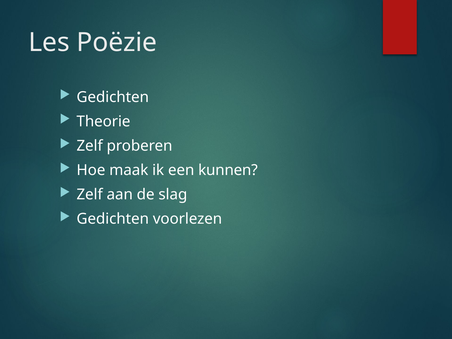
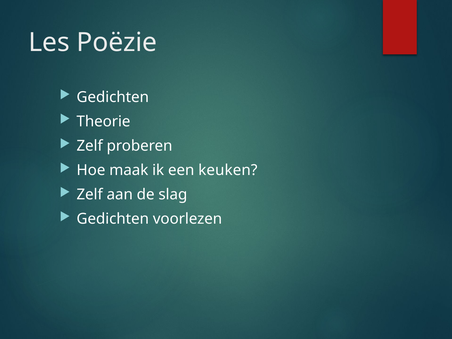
kunnen: kunnen -> keuken (228, 170)
